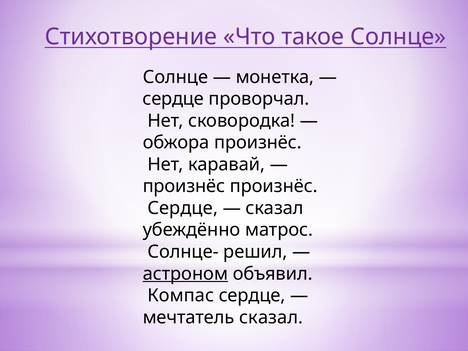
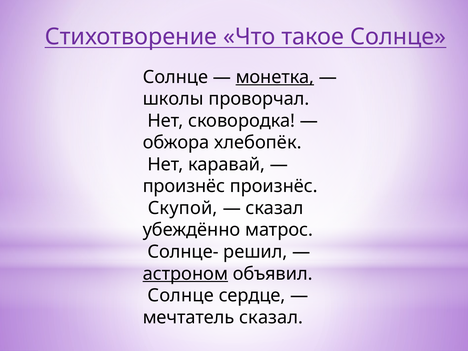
монетка underline: none -> present (275, 77)
сердце: сердце -> школы (173, 99)
обжора произнёс: произнёс -> хлебопёк (258, 143)
Сердце: Сердце -> Скупой (183, 208)
Компас: Компас -> Солнце (181, 296)
